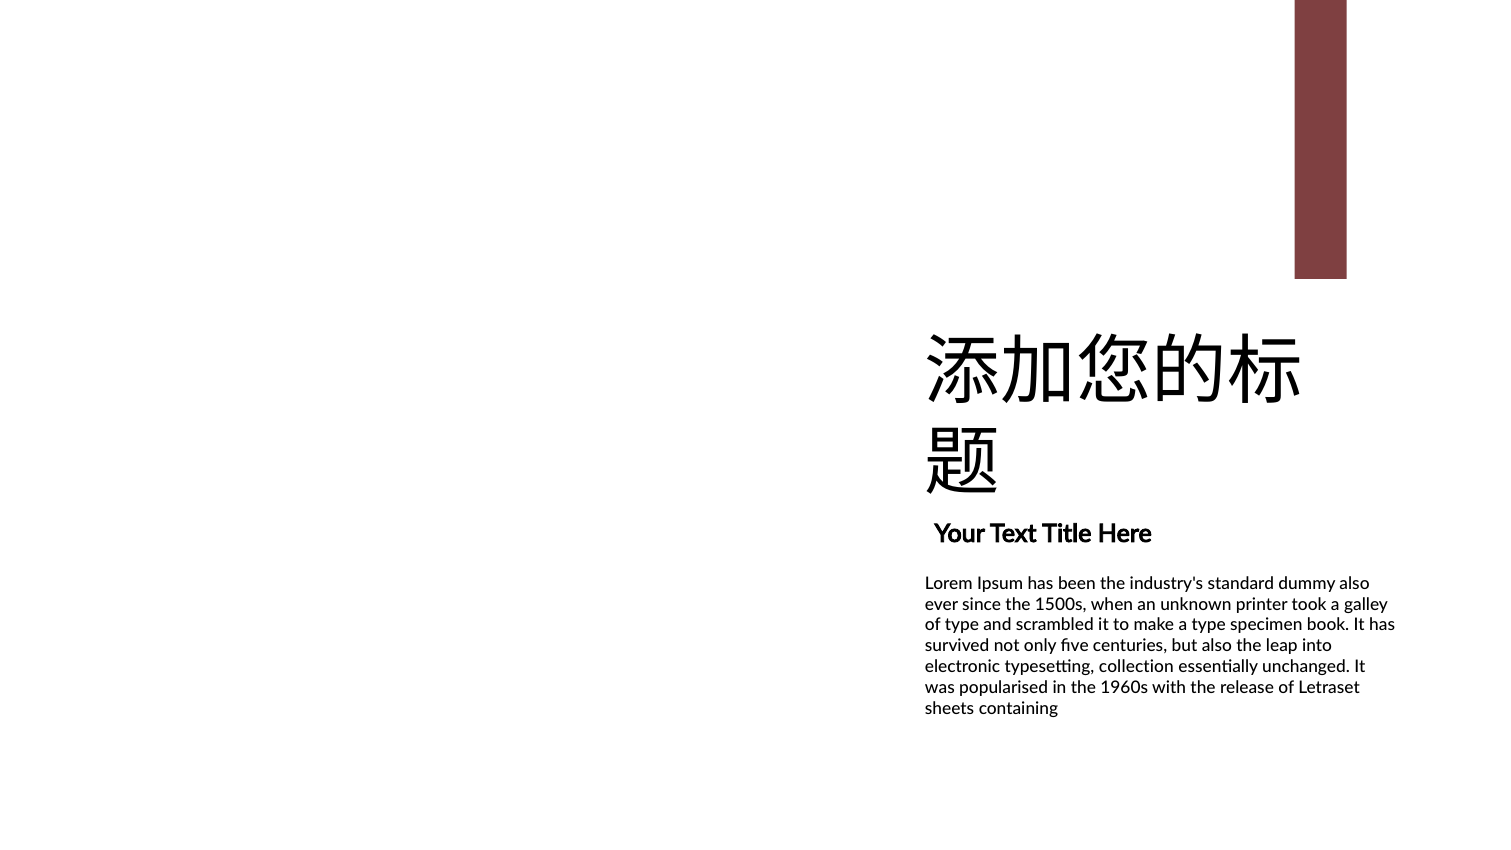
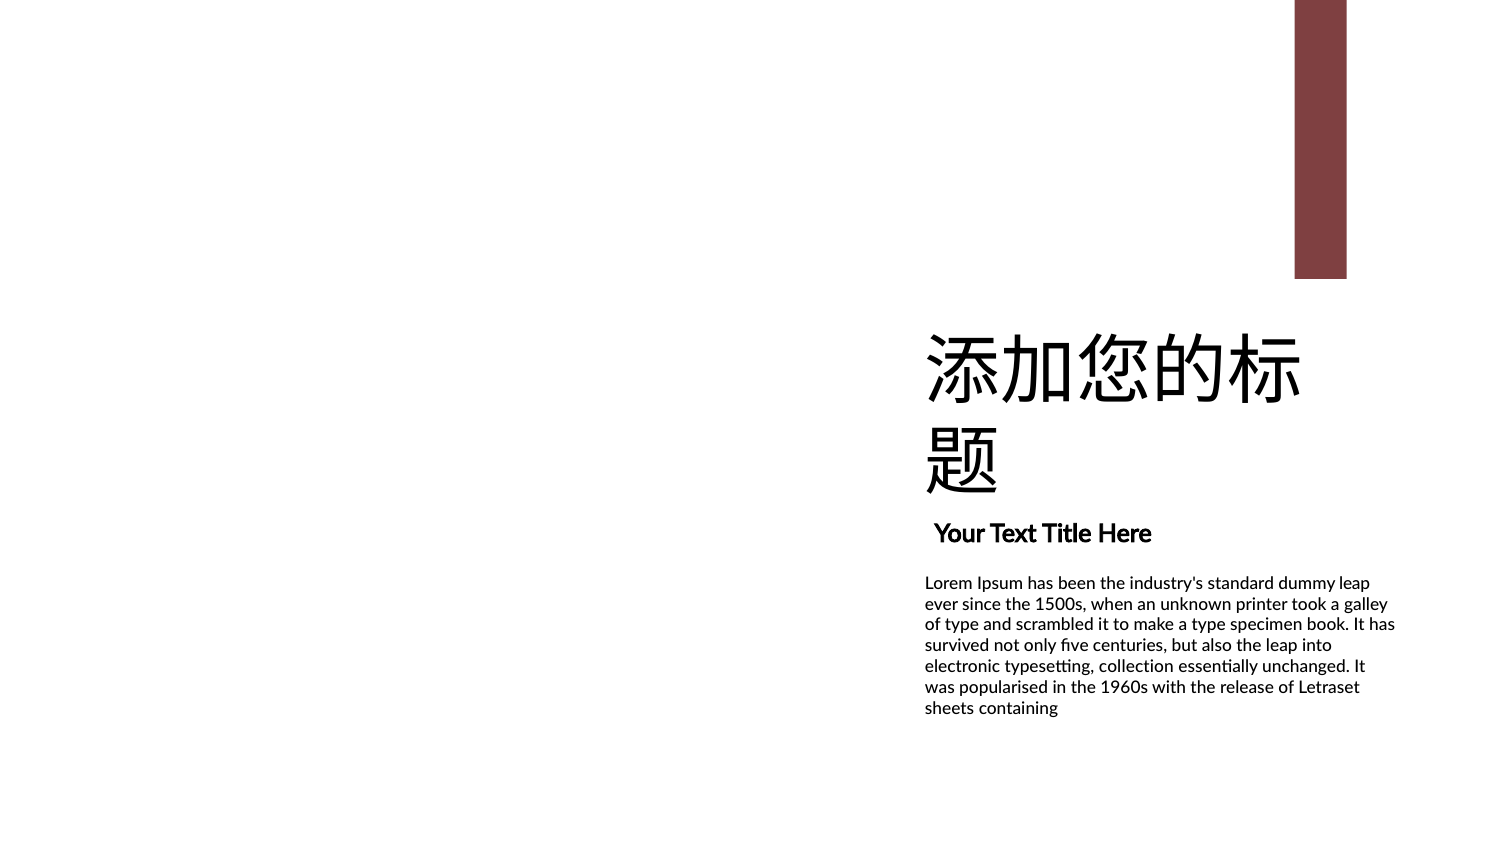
dummy also: also -> leap (1355, 584)
